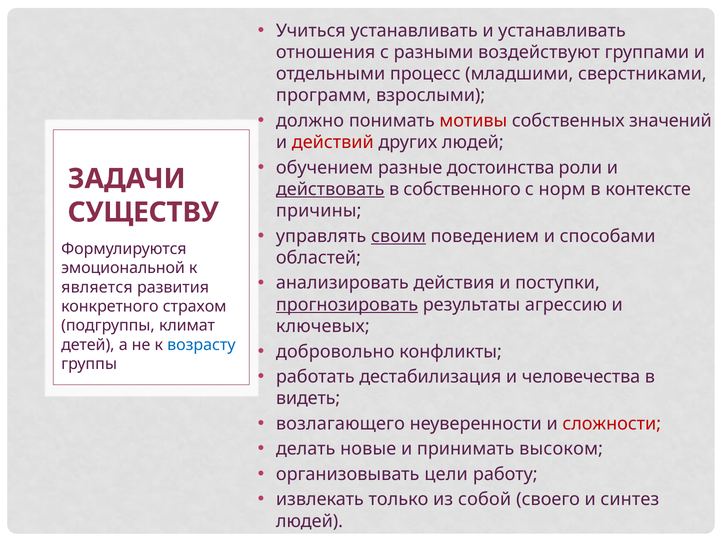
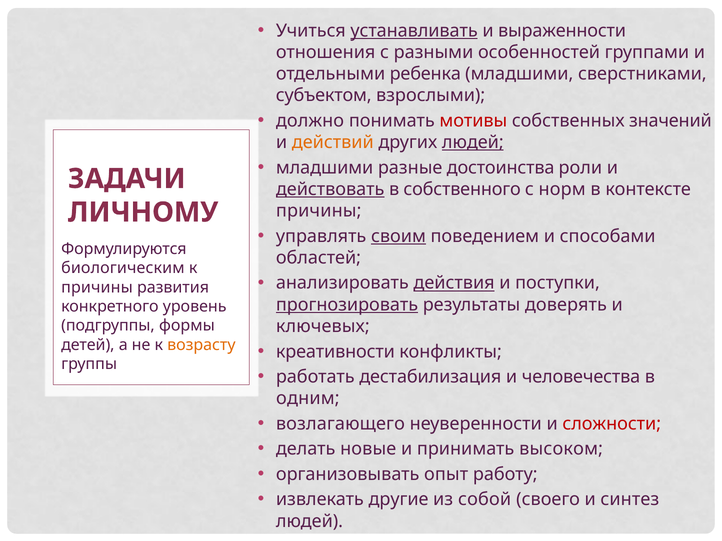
устанавливать underline: none -> present (414, 31)
и устанавливать: устанавливать -> выраженности (562, 31)
воздействуют: воздействуют -> особенностей (539, 52)
процесс: процесс -> ребенка (425, 74)
программ: программ -> субъектом (324, 96)
действий colour: red -> orange (333, 143)
людей underline: none -> present (473, 143)
обучением: обучением -> младшими (325, 168)
СУЩЕСТВУ: СУЩЕСТВУ -> ЛИЧНОМУ (143, 213)
эмоциональной: эмоциональной -> биологическим (123, 268)
действия underline: none -> present (454, 283)
является: является -> причины (97, 287)
агрессию: агрессию -> доверять (566, 305)
страхом: страхом -> уровень (195, 307)
климат: климат -> формы (187, 326)
возрасту colour: blue -> orange (201, 345)
добровольно: добровольно -> креативности (335, 352)
видеть: видеть -> одним (308, 399)
цели: цели -> опыт (446, 475)
только: только -> другие (399, 500)
